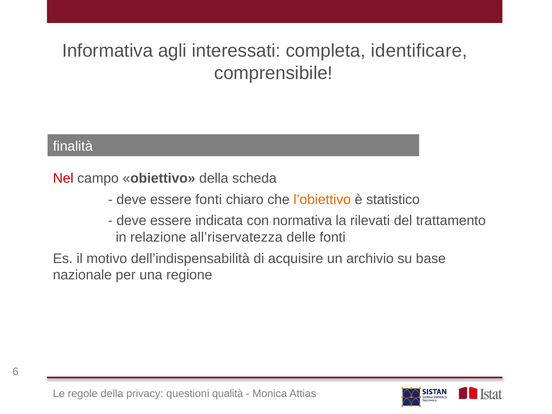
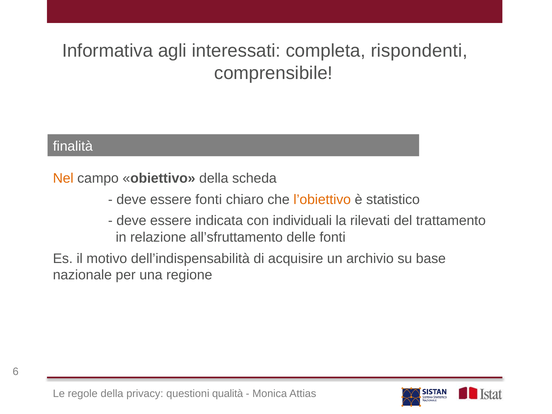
identificare: identificare -> rispondenti (419, 51)
Nel colour: red -> orange (63, 178)
normativa: normativa -> individuali (302, 221)
all’riservatezza: all’riservatezza -> all’sfruttamento (236, 237)
